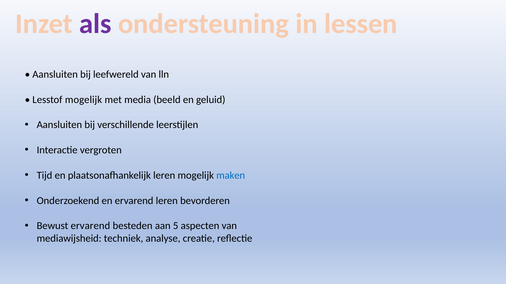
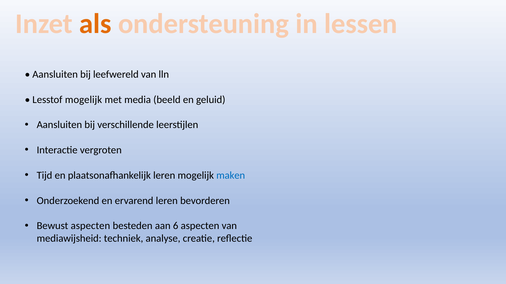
als colour: purple -> orange (95, 24)
Bewust ervarend: ervarend -> aspecten (90, 226)
5: 5 -> 6 (176, 226)
